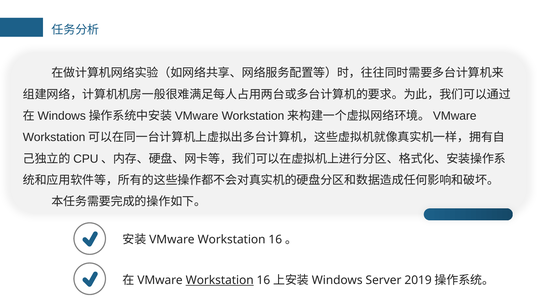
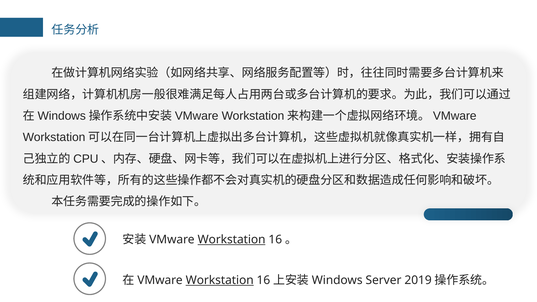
Workstation underline: none -> present (232, 240)
